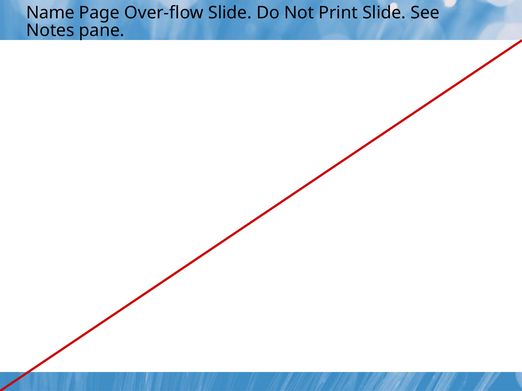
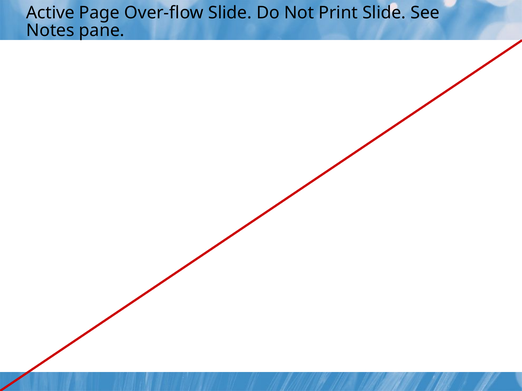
Name: Name -> Active (50, 13)
